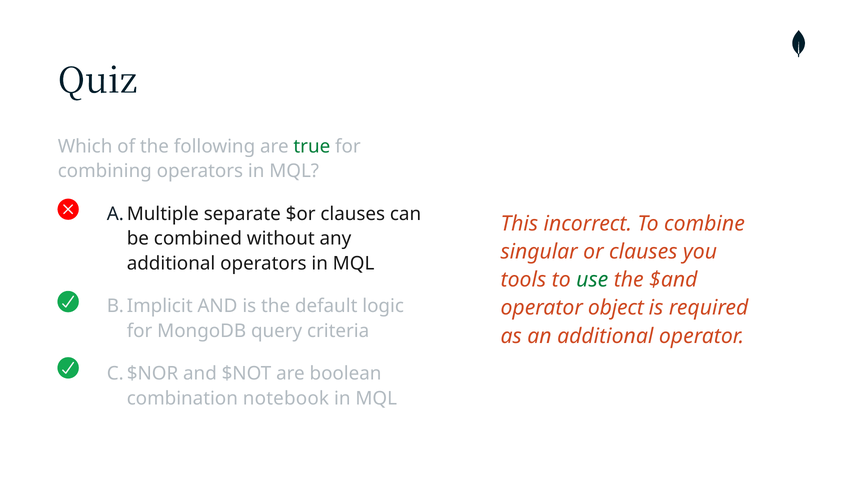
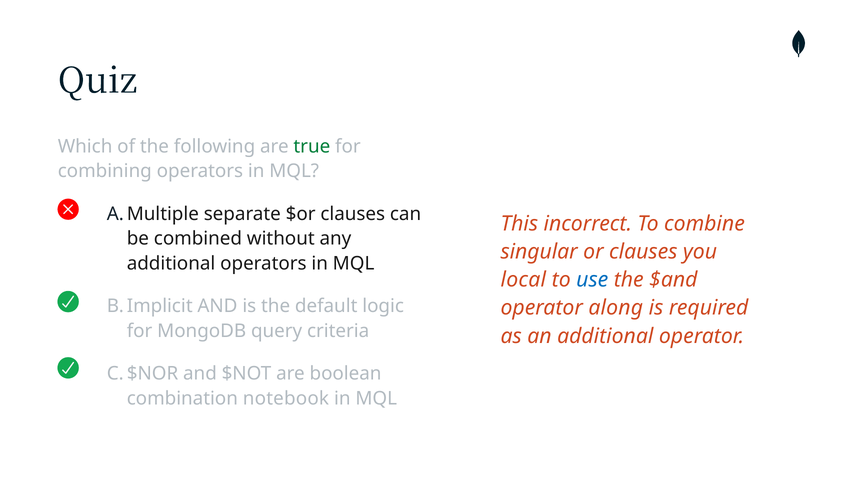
tools: tools -> local (523, 280)
use colour: green -> blue (592, 280)
object: object -> along (616, 308)
